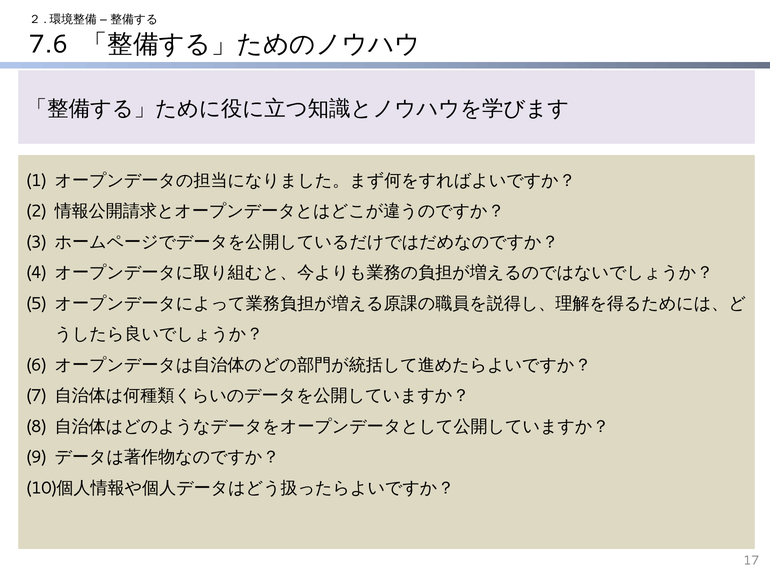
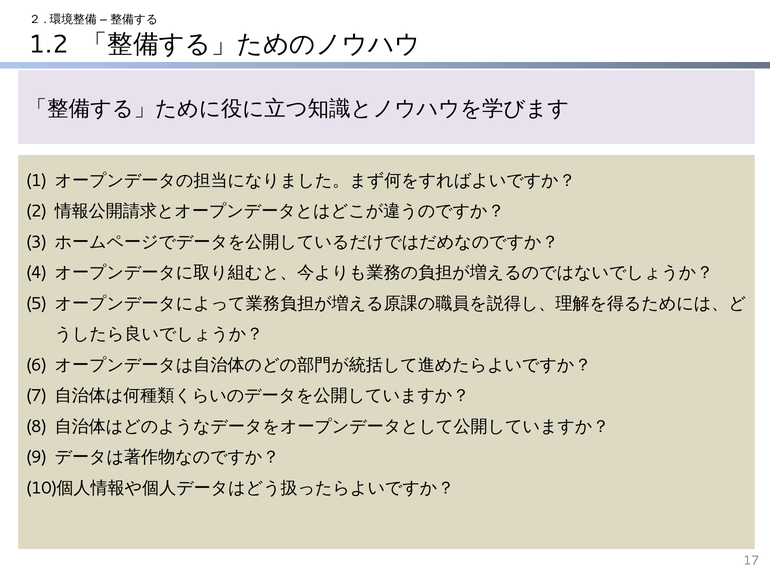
7.6: 7.6 -> 1.2 (49, 44)
